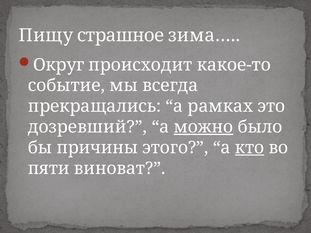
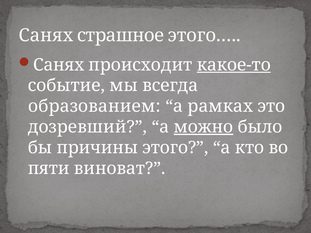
Пищу: Пищу -> Санях (46, 35)
зима…: зима… -> этого… (204, 35)
Округ: Округ -> Санях (59, 65)
какое-то underline: none -> present (234, 65)
прекращались: прекращались -> образованием (94, 106)
кто underline: present -> none (250, 148)
